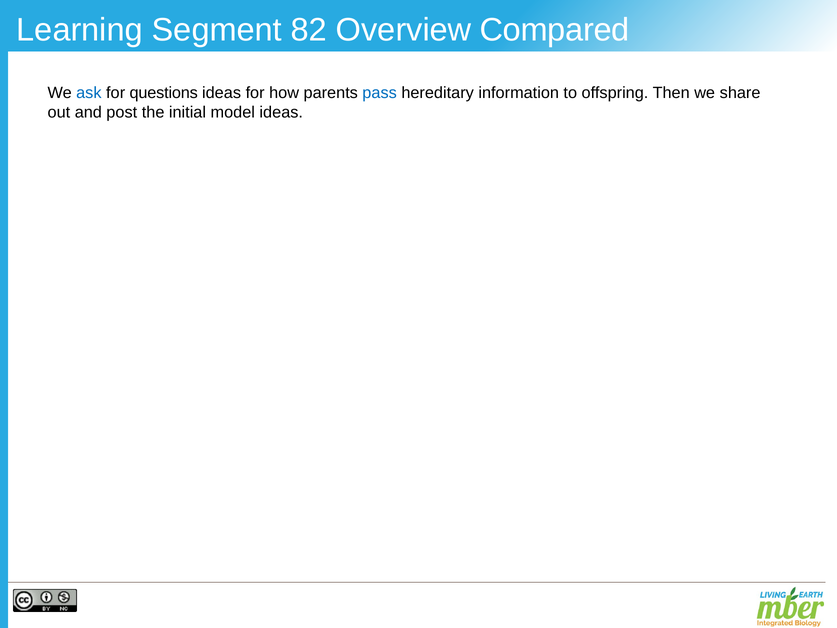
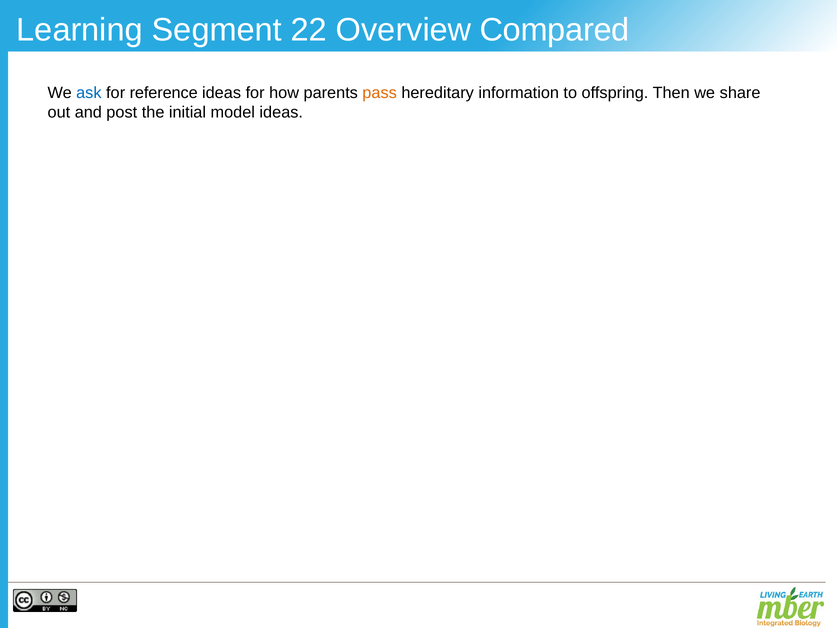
82: 82 -> 22 (309, 30)
questions: questions -> reference (164, 93)
pass colour: blue -> orange (380, 93)
